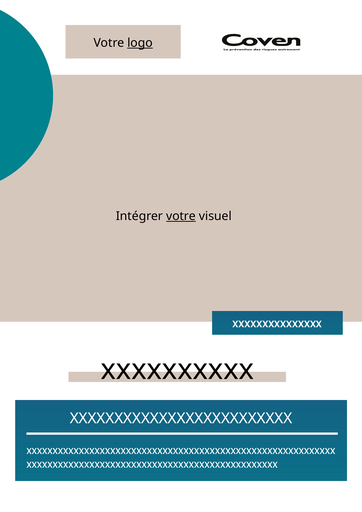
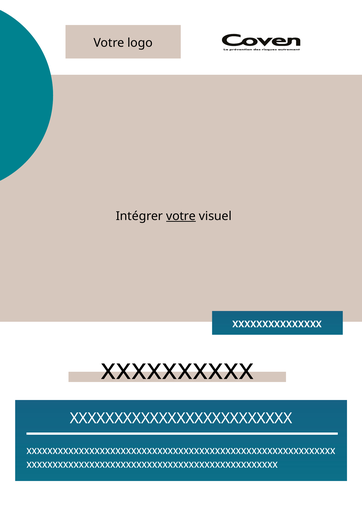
logo underline: present -> none (140, 43)
